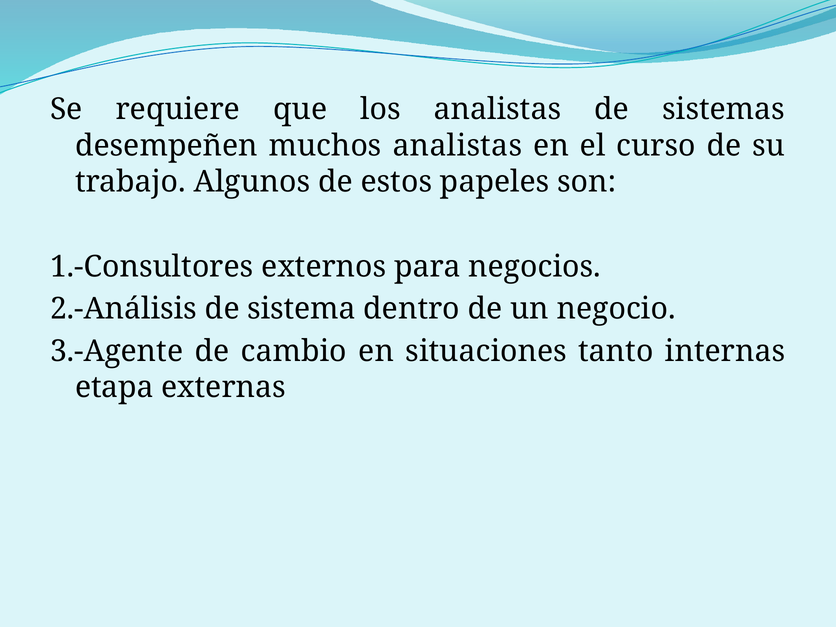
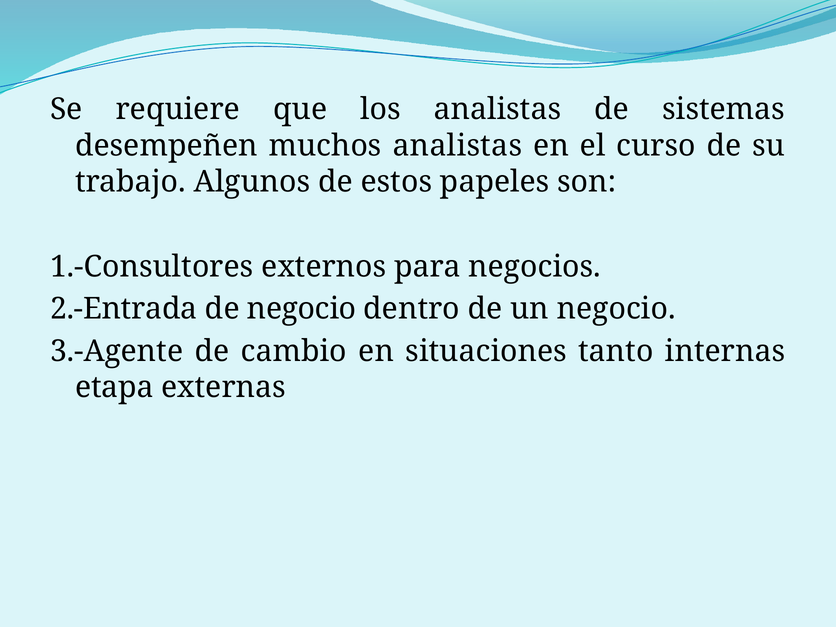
2.-Análisis: 2.-Análisis -> 2.-Entrada (124, 309)
de sistema: sistema -> negocio (302, 309)
